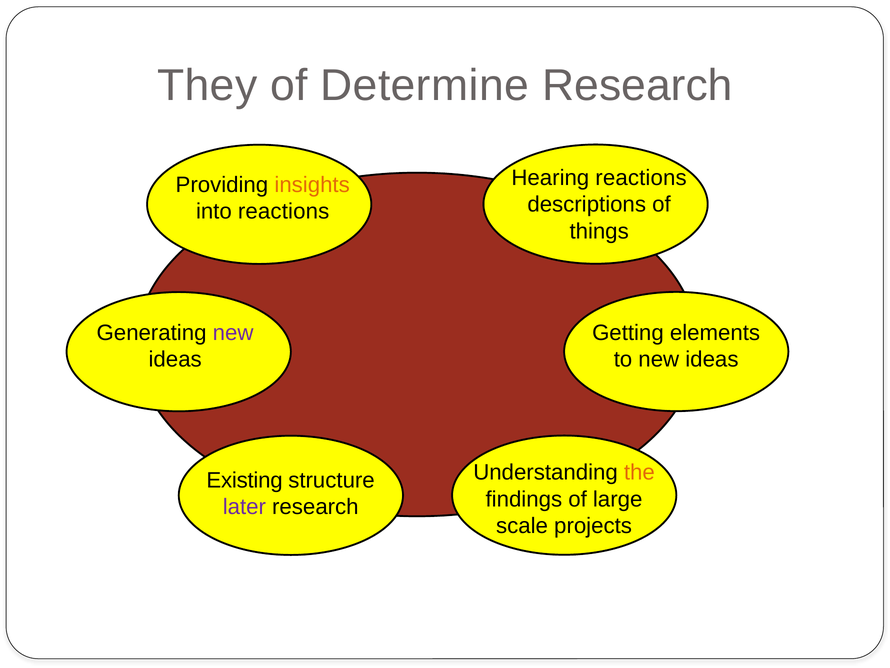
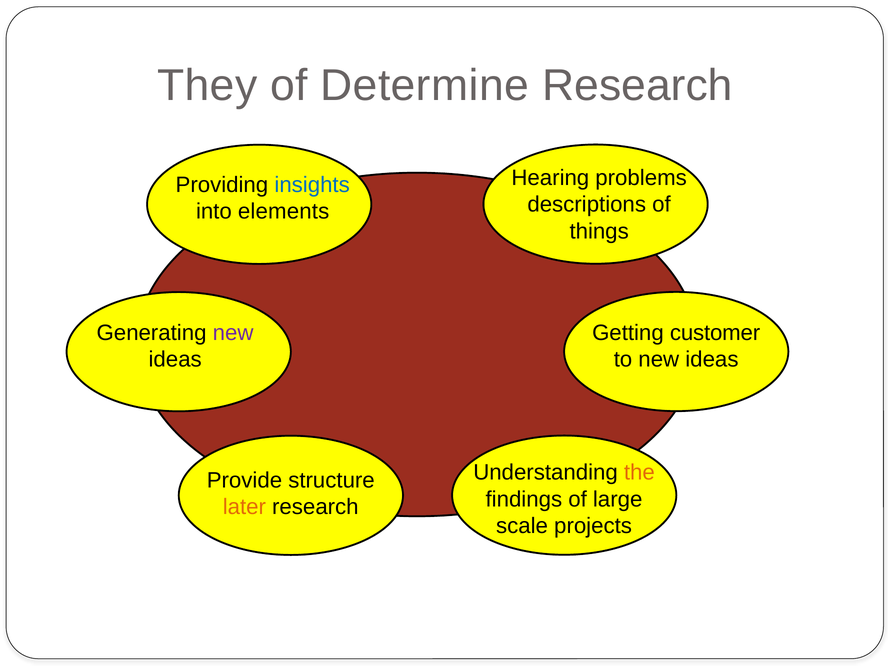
Hearing reactions: reactions -> problems (641, 178)
insights colour: orange -> blue (312, 185)
into reactions: reactions -> elements (284, 211)
elements: elements -> customer (715, 333)
Existing: Existing -> Provide (244, 480)
later colour: purple -> orange (244, 507)
